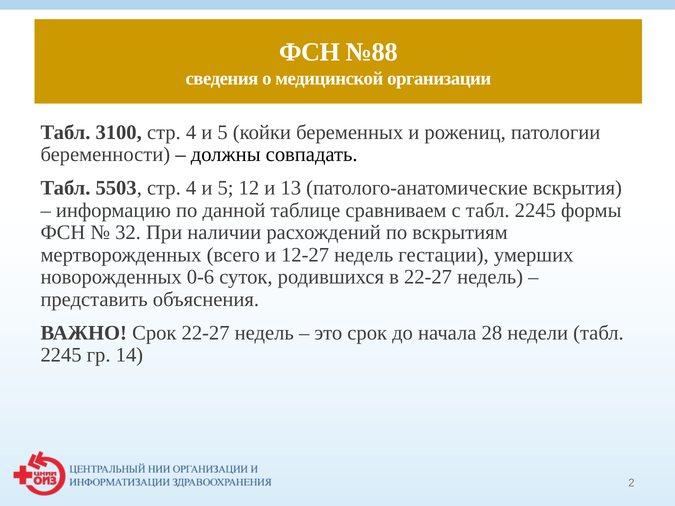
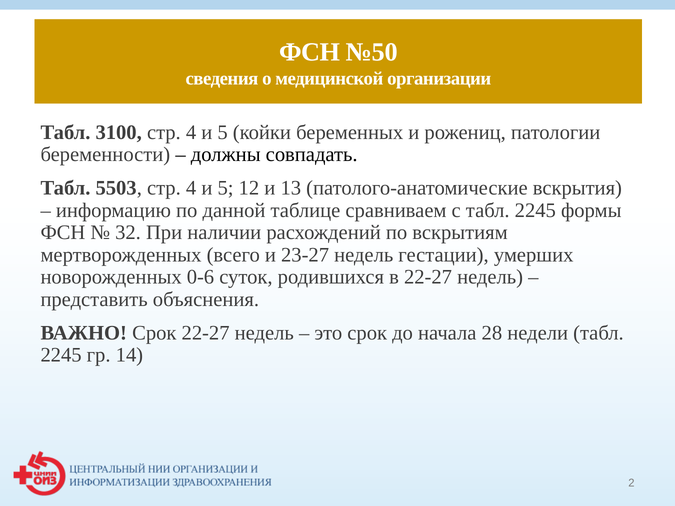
№88: №88 -> №50 (372, 52)
12-27: 12-27 -> 23-27 (305, 255)
